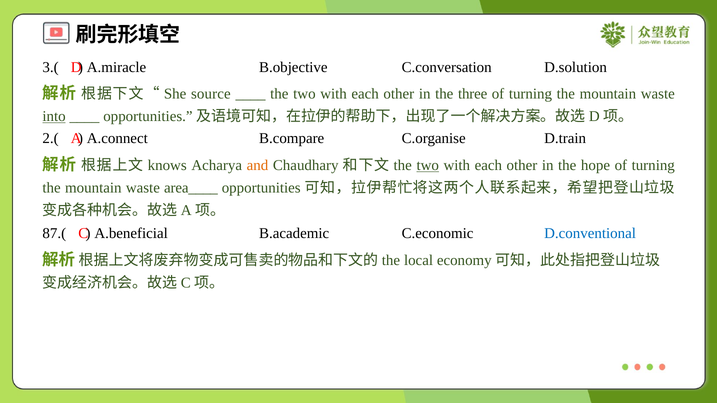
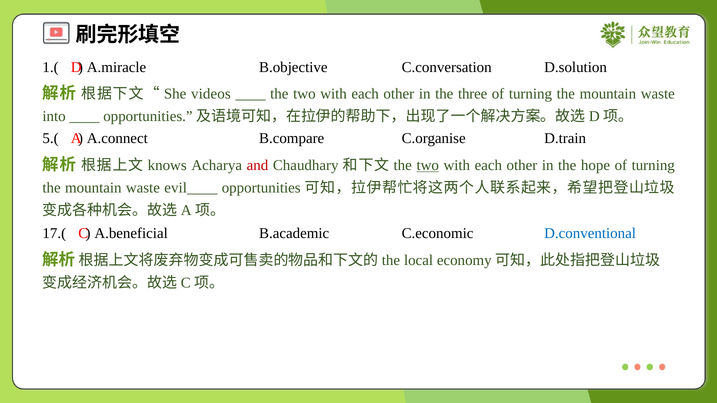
3.(: 3.( -> 1.( (51, 67)
source: source -> videos (211, 94)
into underline: present -> none (54, 116)
2.(: 2.( -> 5.( (51, 139)
and colour: orange -> red (257, 165)
area____: area____ -> evil____ (191, 188)
87.(: 87.( -> 17.( (54, 233)
